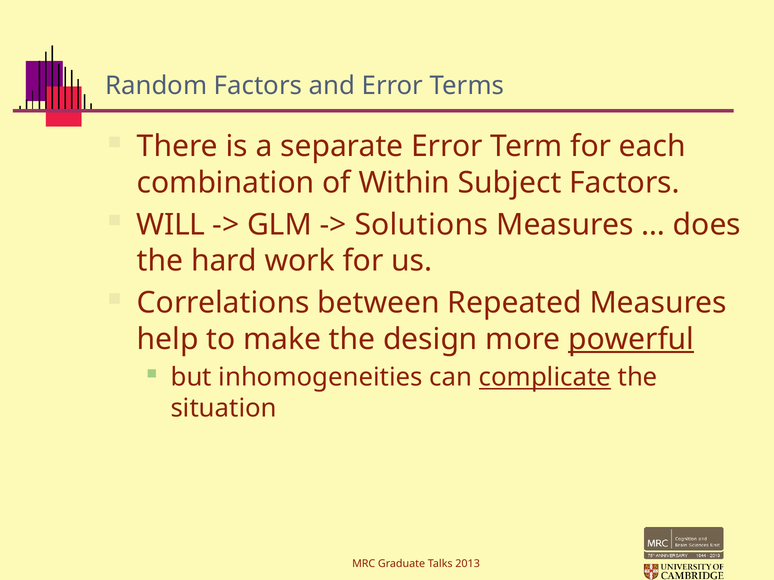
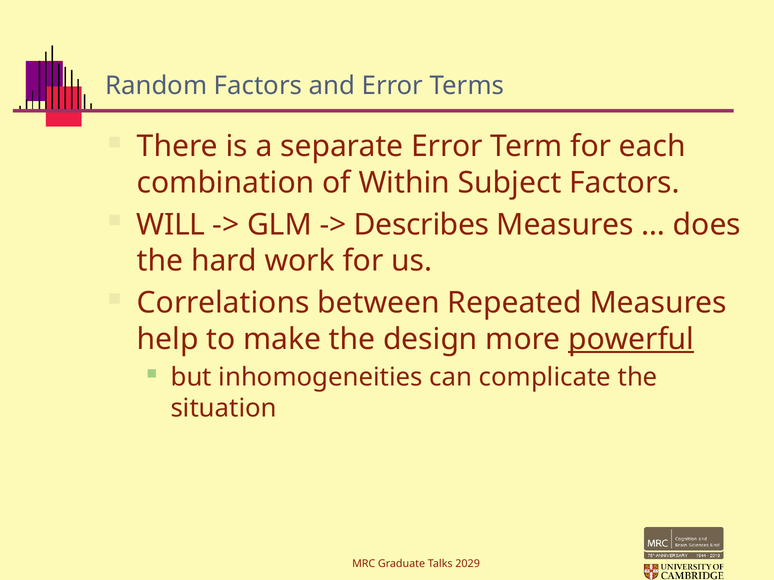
Solutions: Solutions -> Describes (422, 225)
complicate underline: present -> none (545, 378)
2013: 2013 -> 2029 (468, 564)
